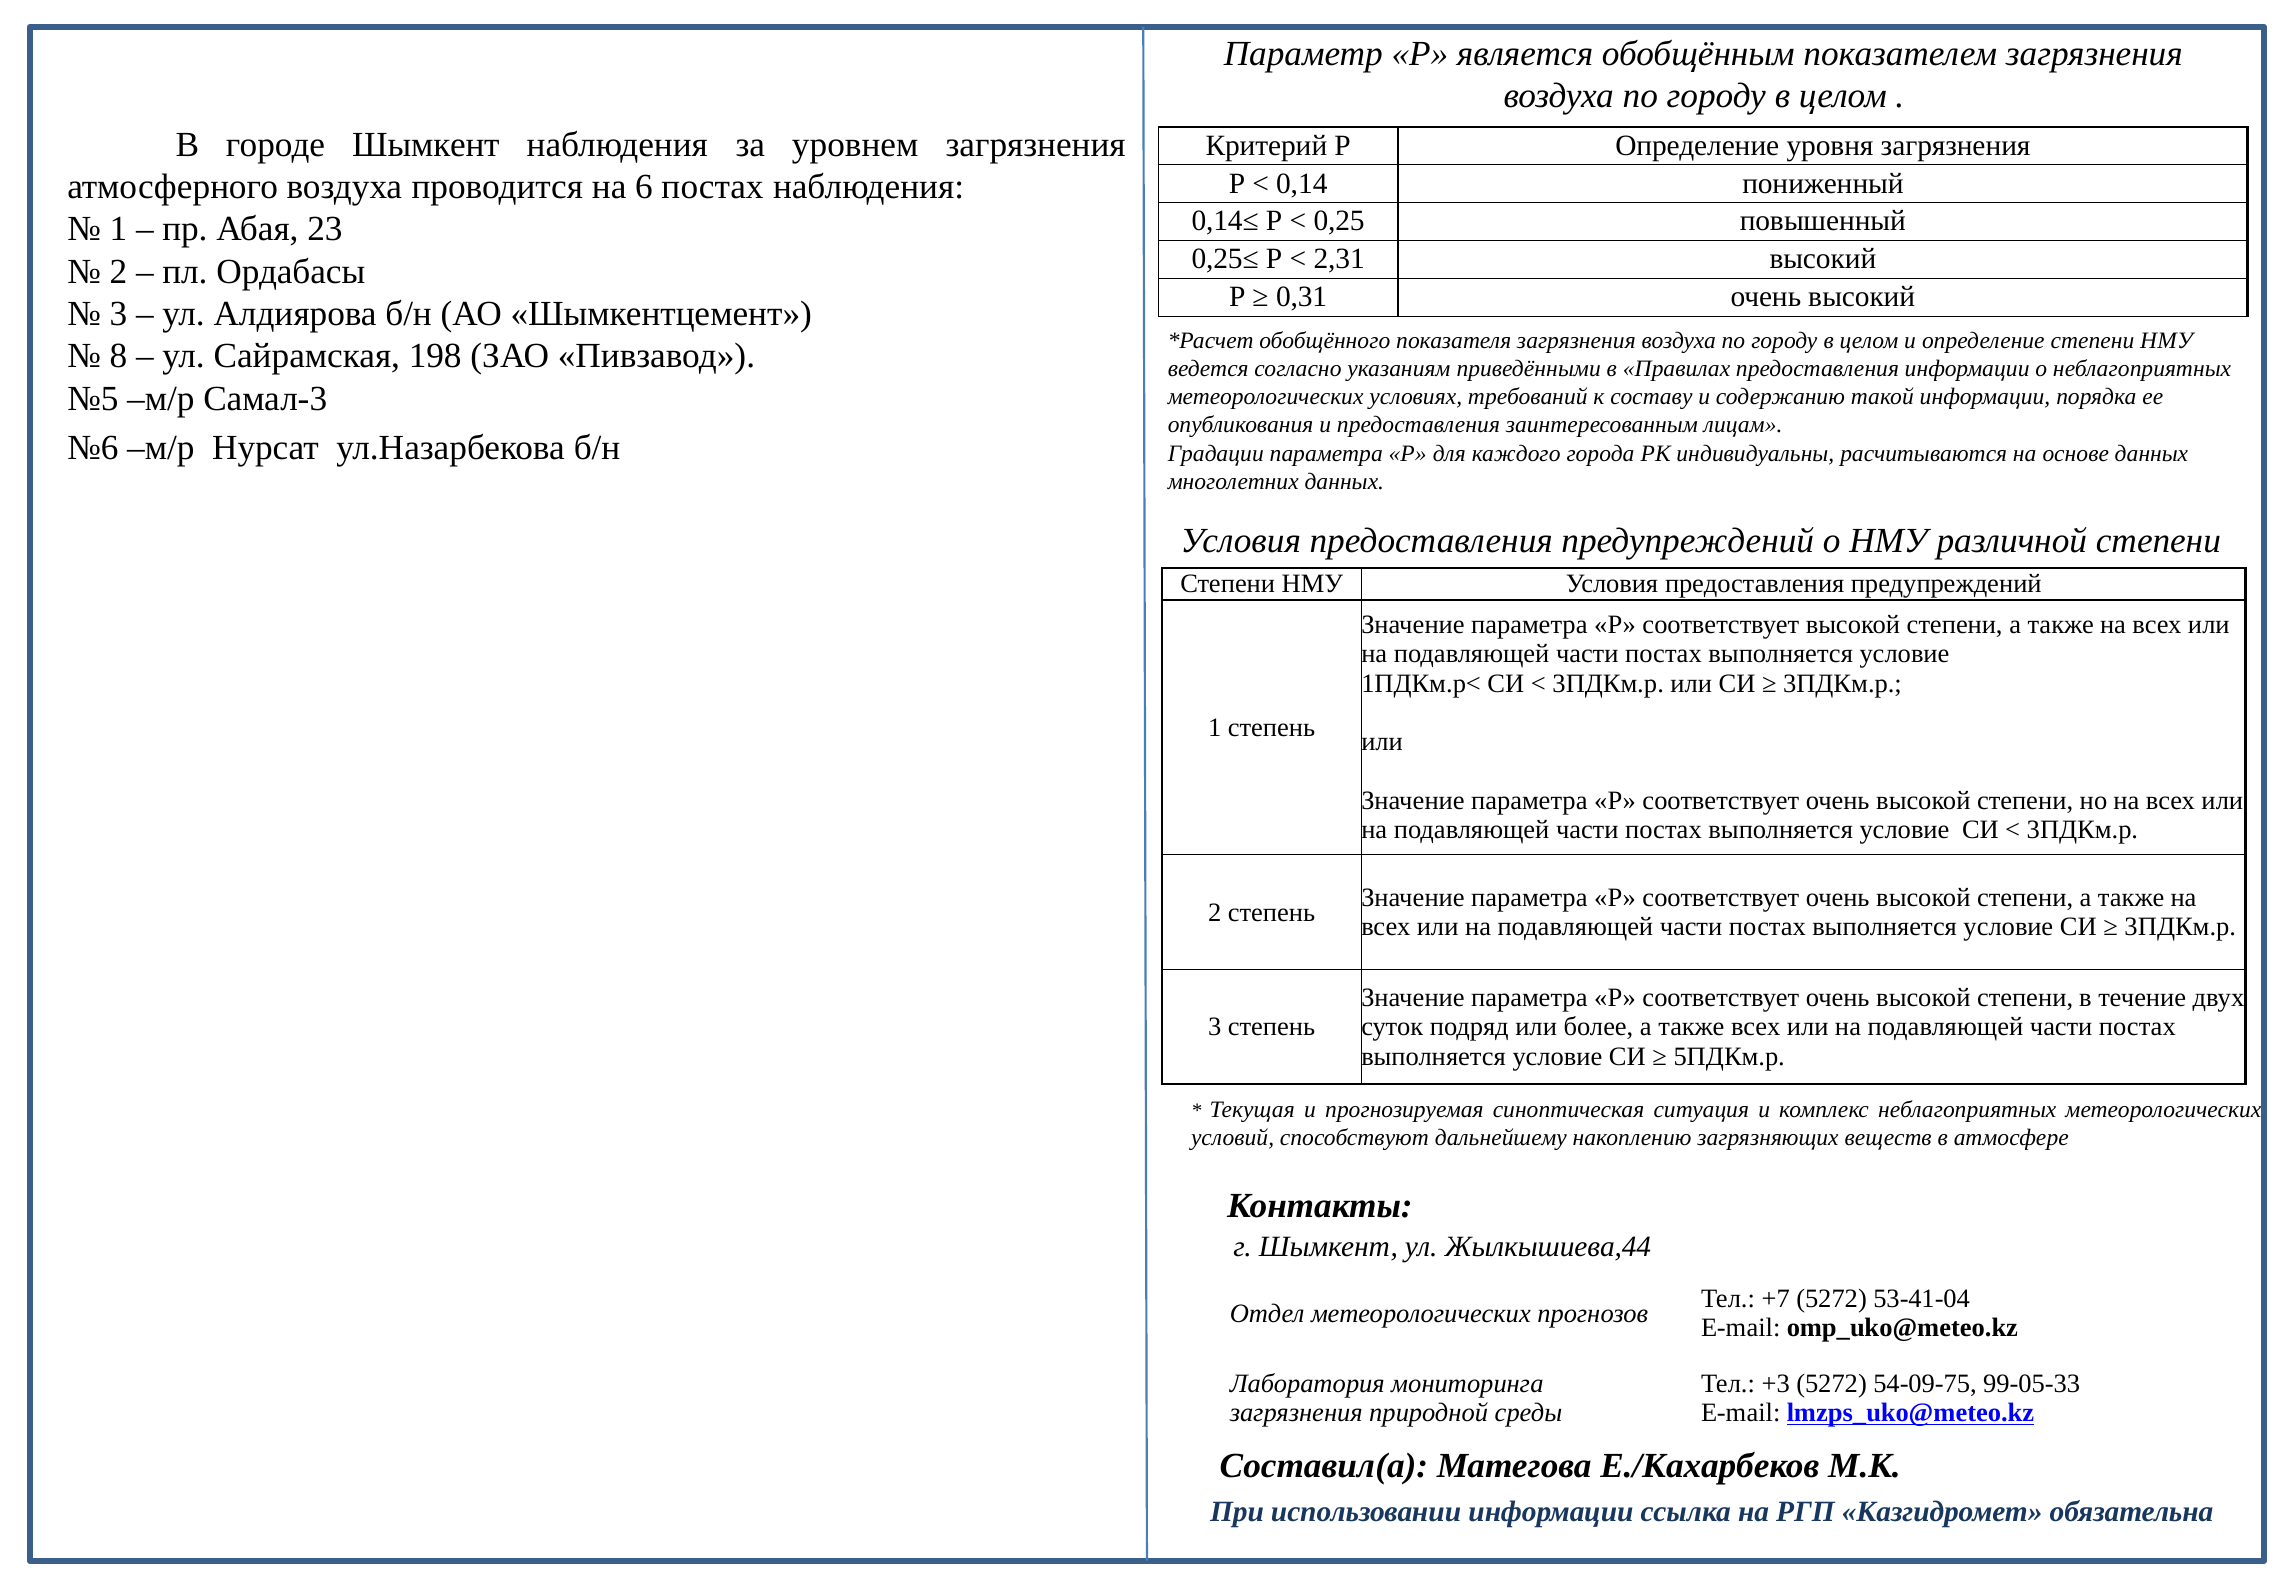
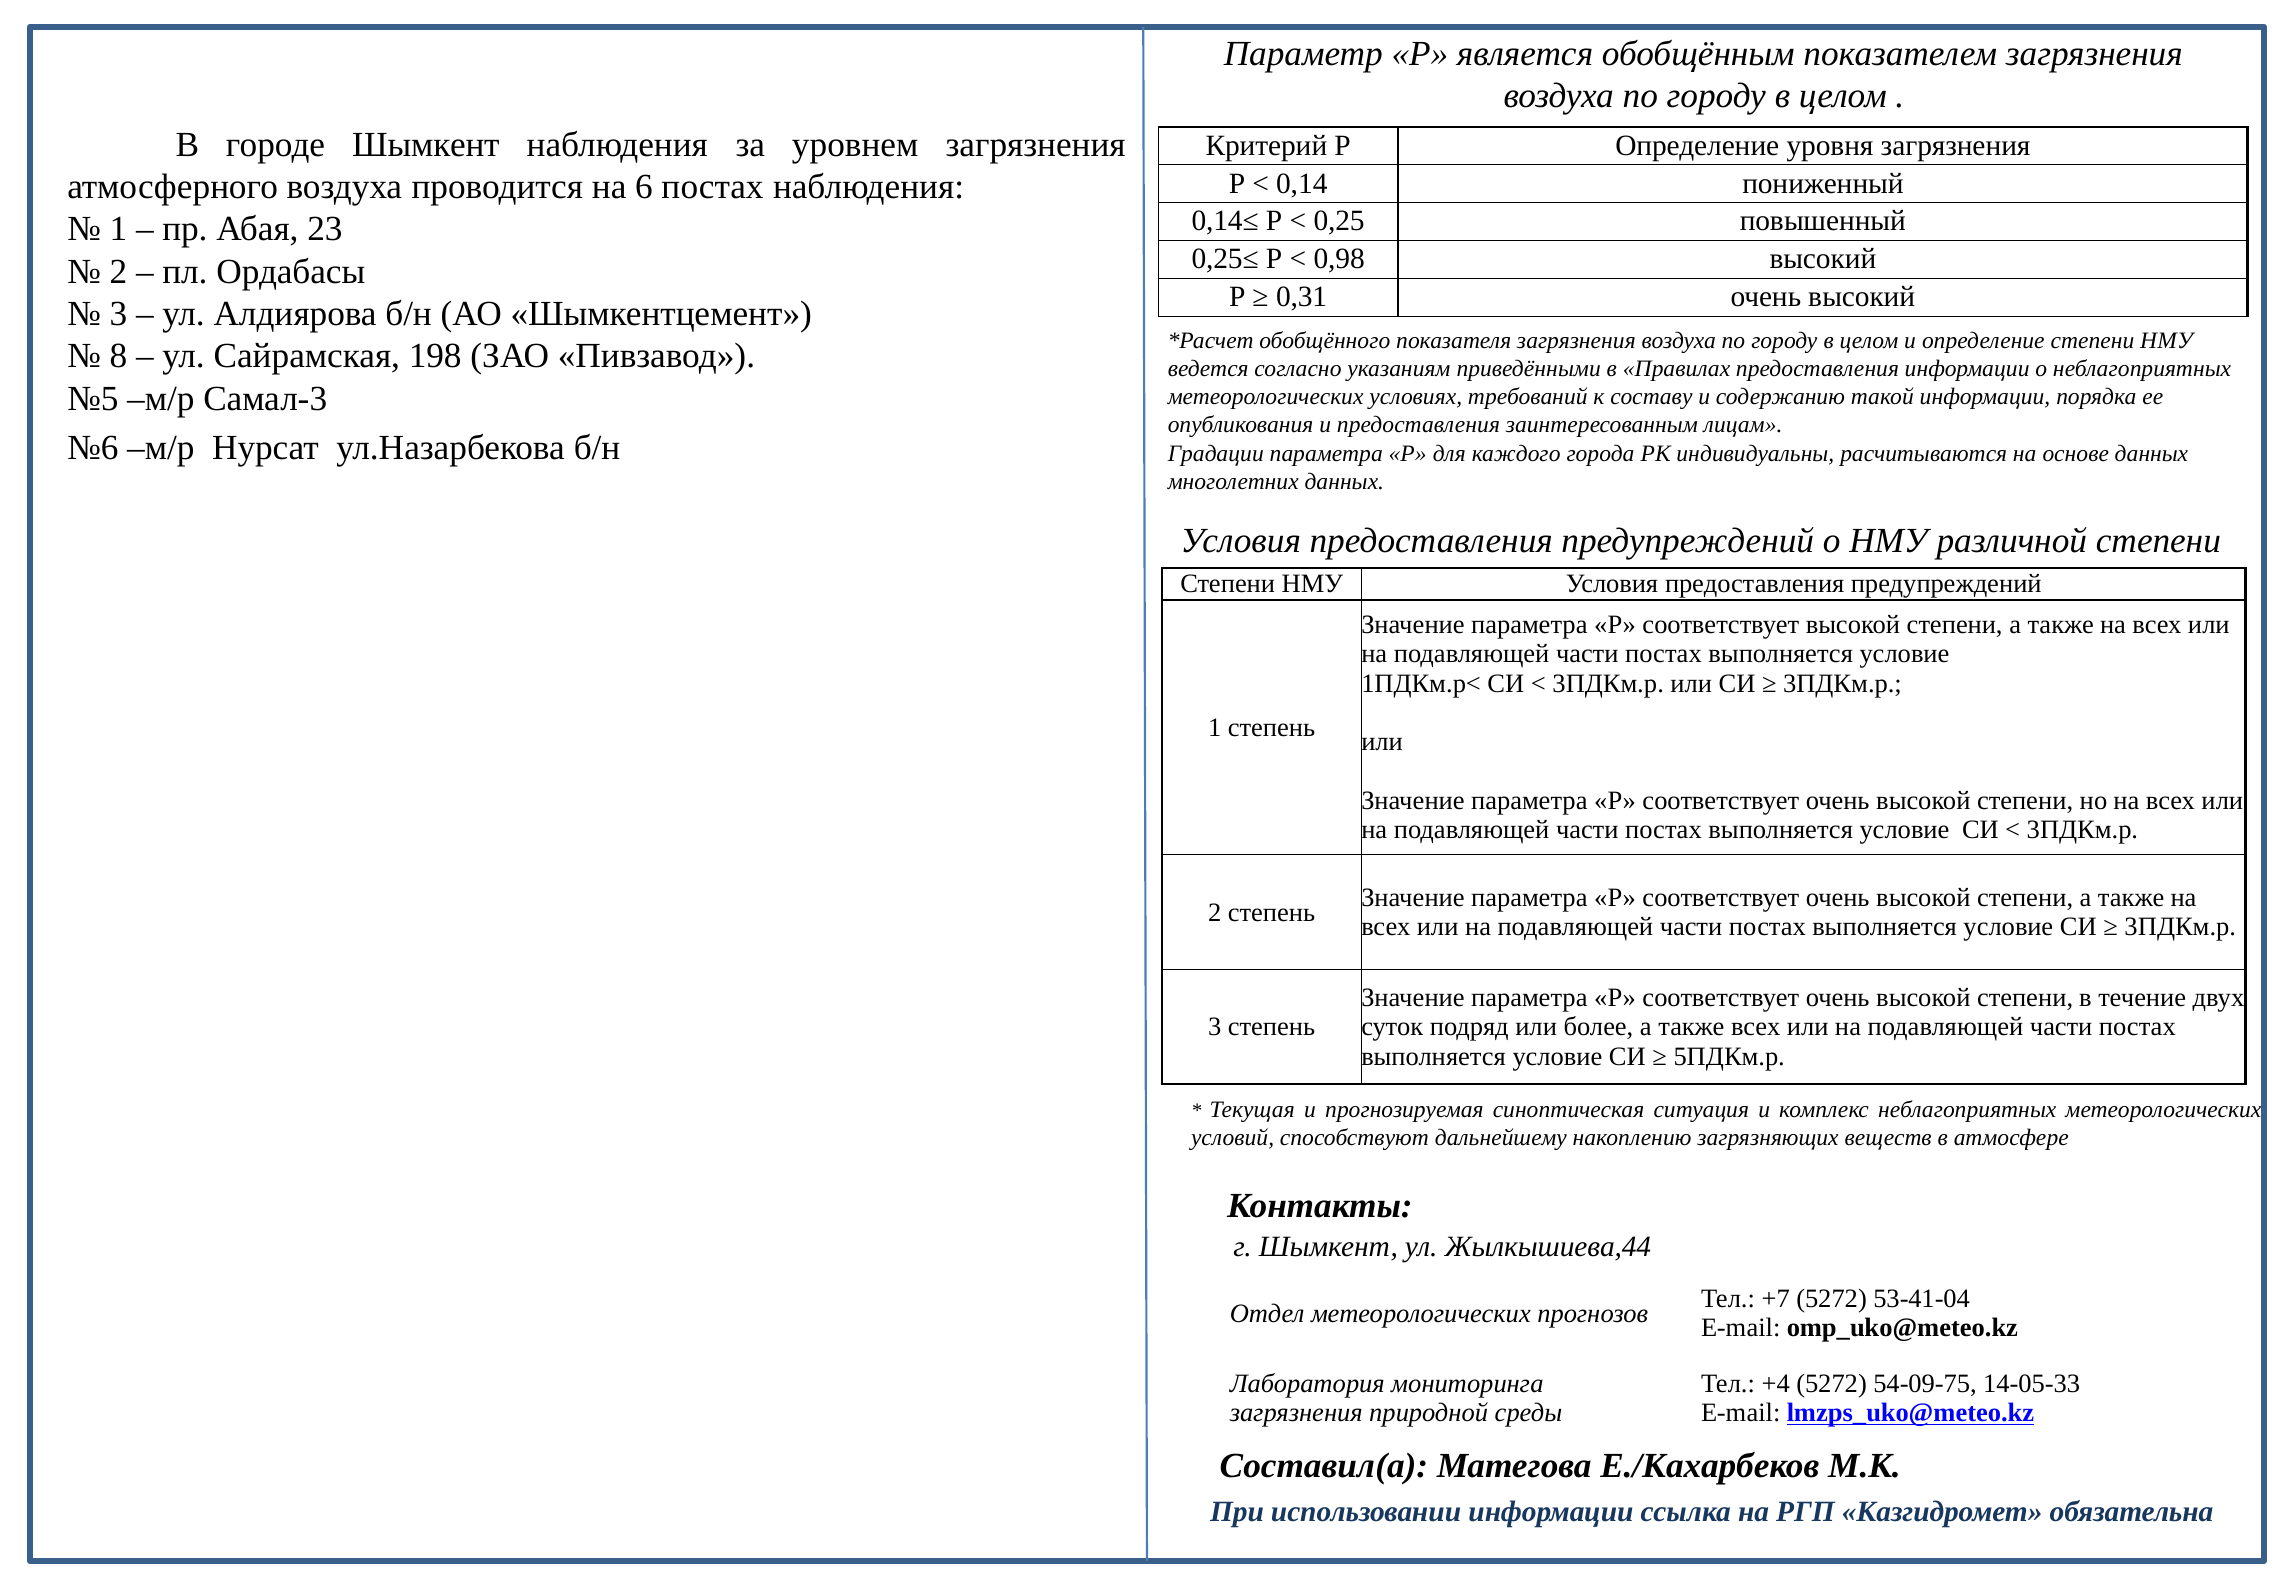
2,31: 2,31 -> 0,98 (1339, 259)
+3: +3 -> +4 (1776, 1384)
99-05-33: 99-05-33 -> 14-05-33 (2032, 1384)
